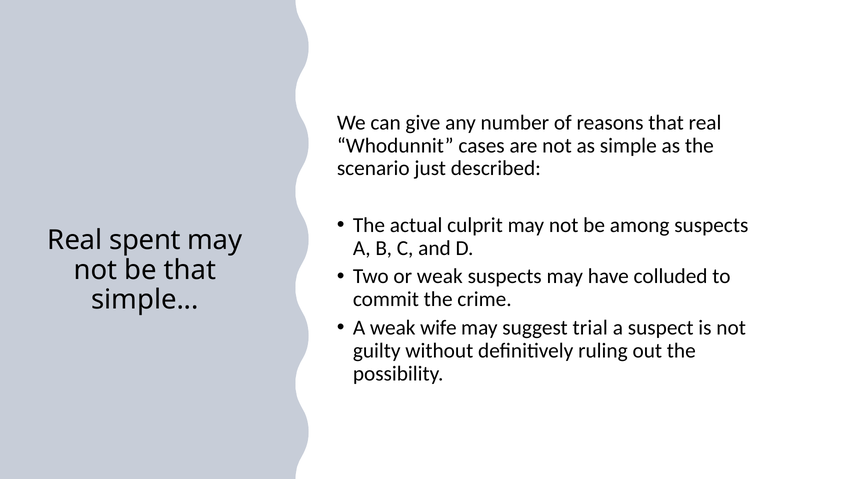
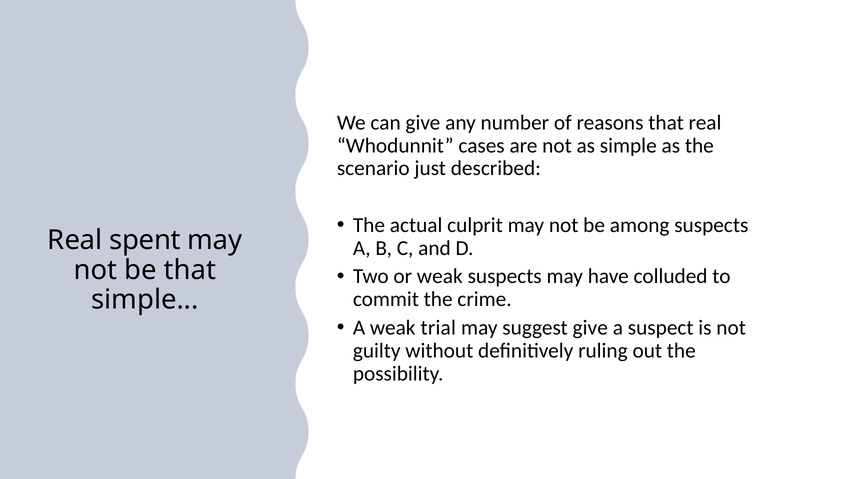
wife: wife -> trial (438, 328)
suggest trial: trial -> give (590, 328)
